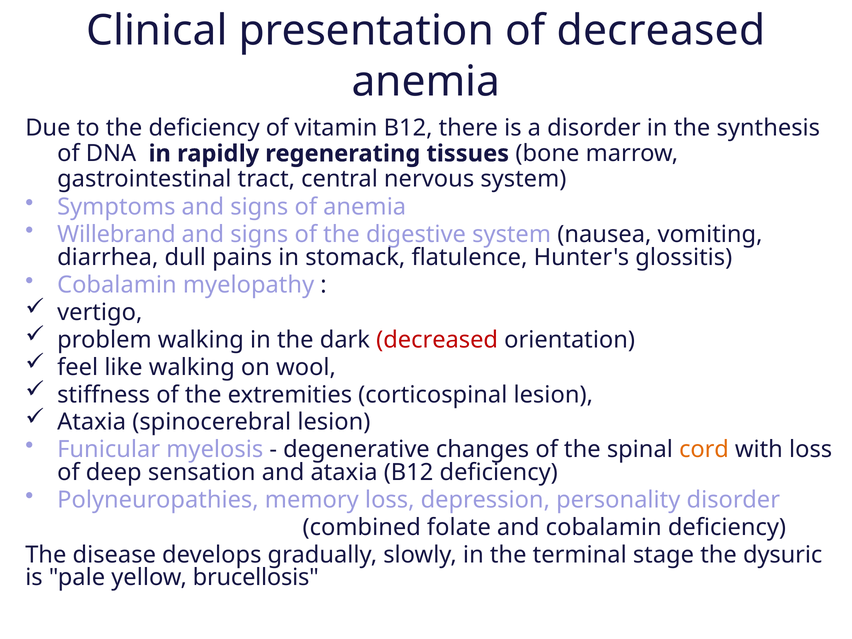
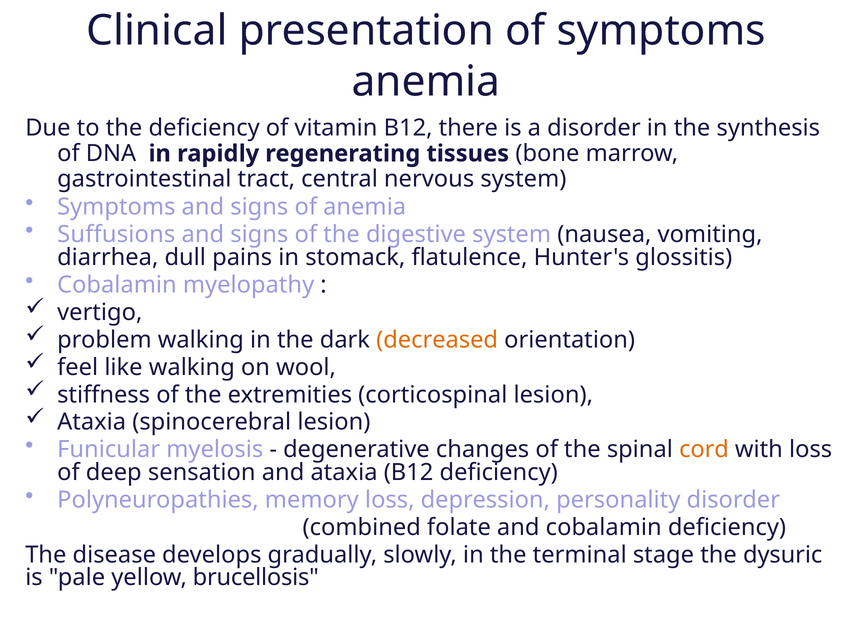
of decreased: decreased -> symptoms (661, 31)
Willebrand: Willebrand -> Suffusions (116, 235)
decreased colour: red -> orange (437, 340)
